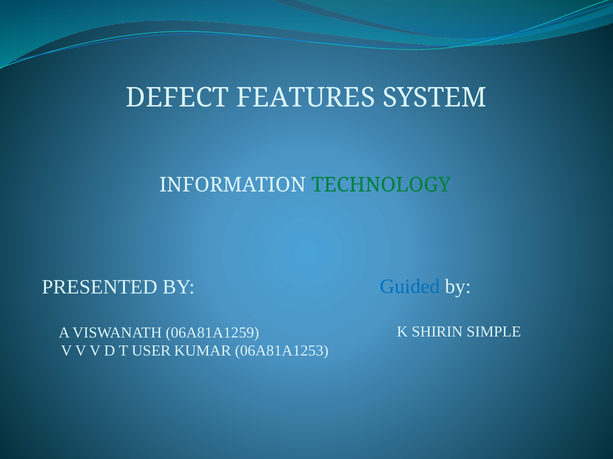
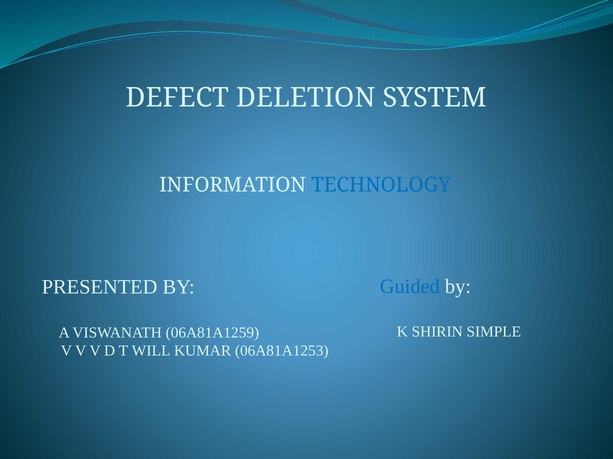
FEATURES: FEATURES -> DELETION (306, 98)
TECHNOLOGY colour: green -> blue (381, 185)
USER: USER -> WILL (151, 351)
